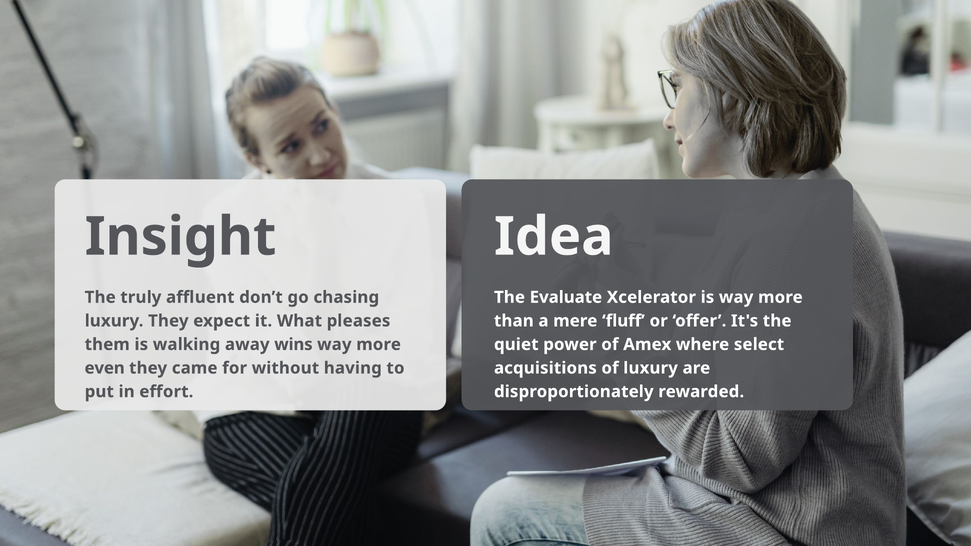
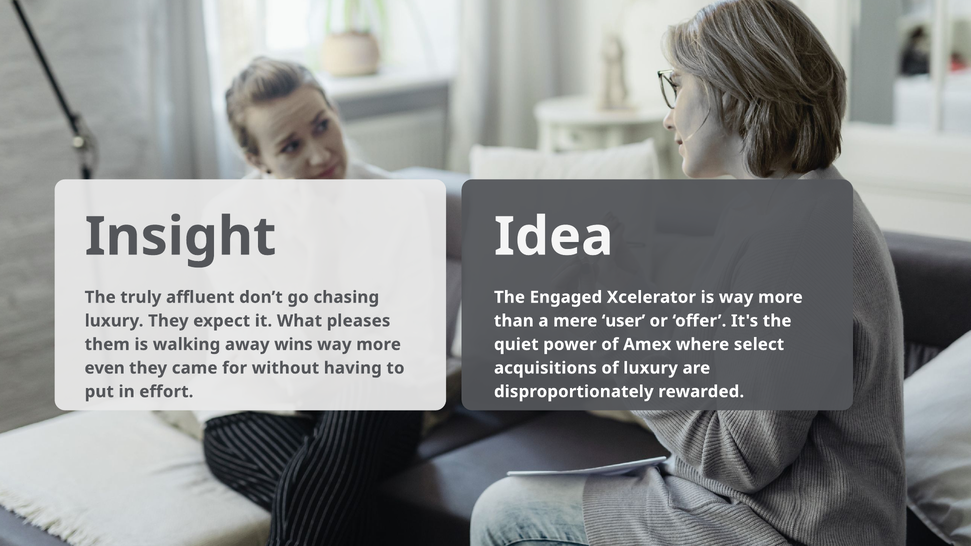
Evaluate: Evaluate -> Engaged (566, 297)
fluff: fluff -> user (623, 321)
